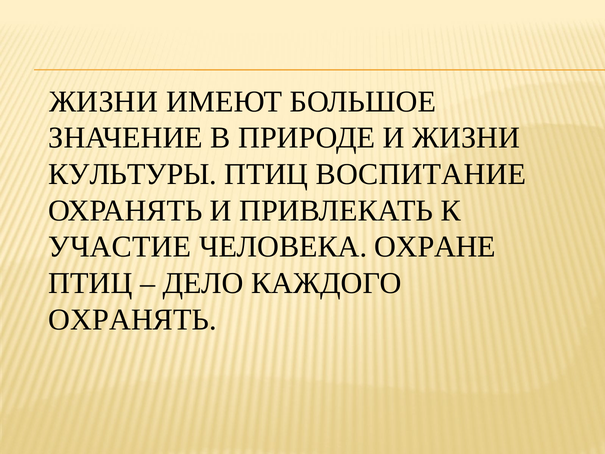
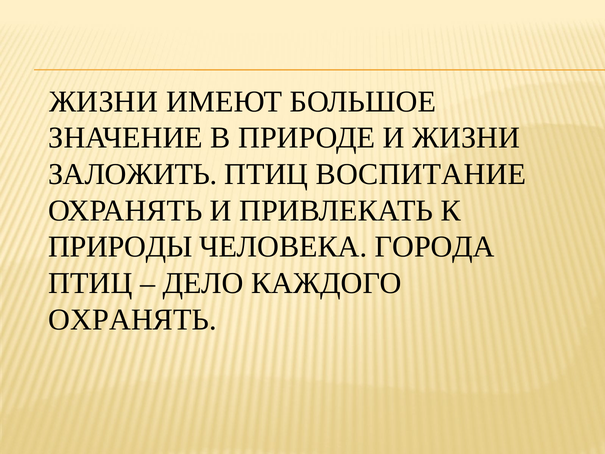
КУЛЬТУРЫ: КУЛЬТУРЫ -> ЗАЛОЖИТЬ (133, 174)
УЧАСТИЕ: УЧАСТИЕ -> ПРИРОДЫ (120, 247)
ОХРАНЕ: ОХРАНЕ -> ГОРОДА (435, 247)
